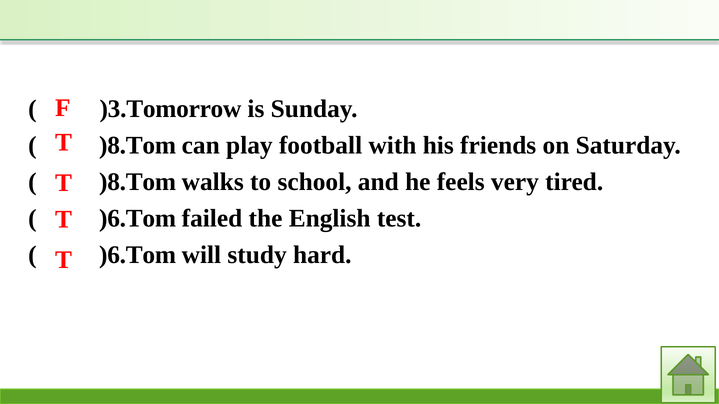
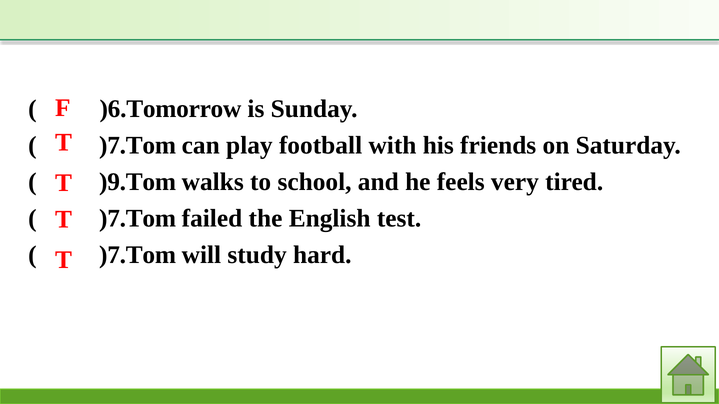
)3.Tomorrow: )3.Tomorrow -> )6.Tomorrow (170, 109)
)8.Tom: )8.Tom -> )7.Tom (138, 145)
)8.Tom: )8.Tom -> )9.Tom (138, 182)
)6.Tom: )6.Tom -> )7.Tom (138, 218)
)6.Tom: )6.Tom -> )7.Tom (138, 255)
